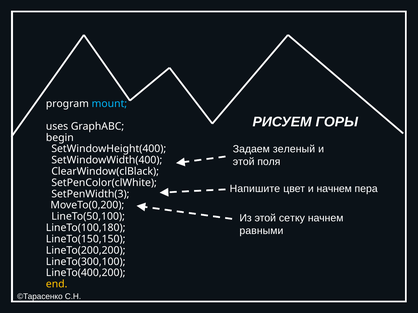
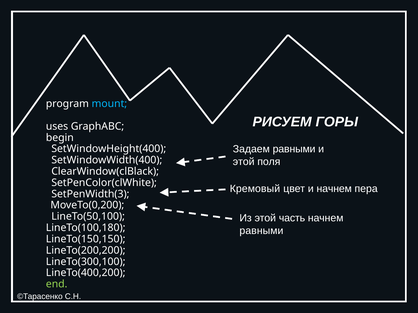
Задаем зеленый: зеленый -> равными (294, 149)
Напишите: Напишите -> Кремовый (255, 189)
сетку: сетку -> часть (292, 218)
end colour: yellow -> light green (57, 285)
